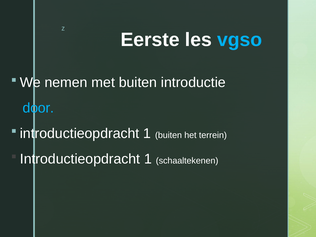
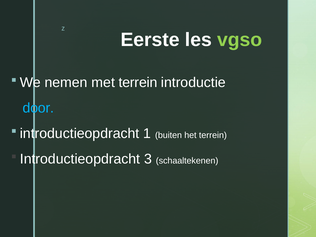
vgso colour: light blue -> light green (240, 40)
met buiten: buiten -> terrein (138, 83)
1: 1 -> 3 (148, 159)
